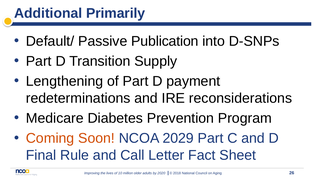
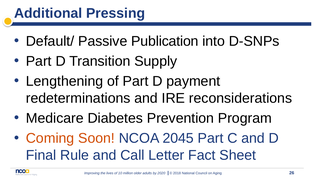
Primarily: Primarily -> Pressing (116, 13)
2029: 2029 -> 2045 (178, 138)
